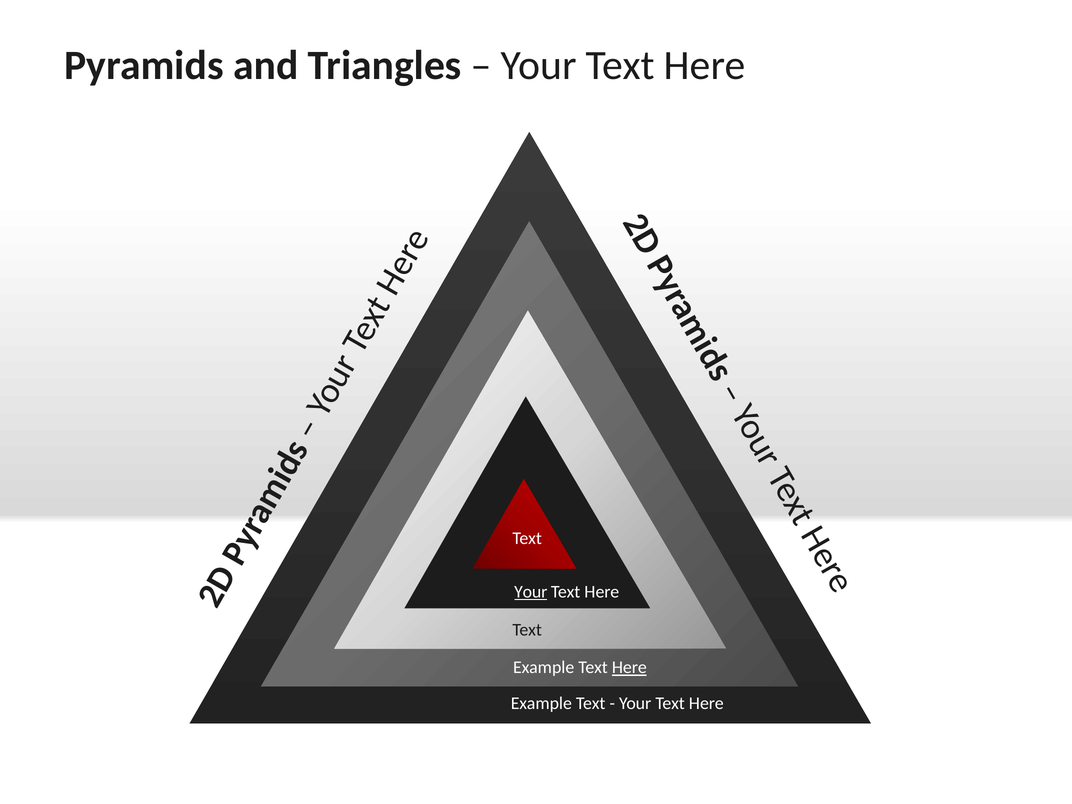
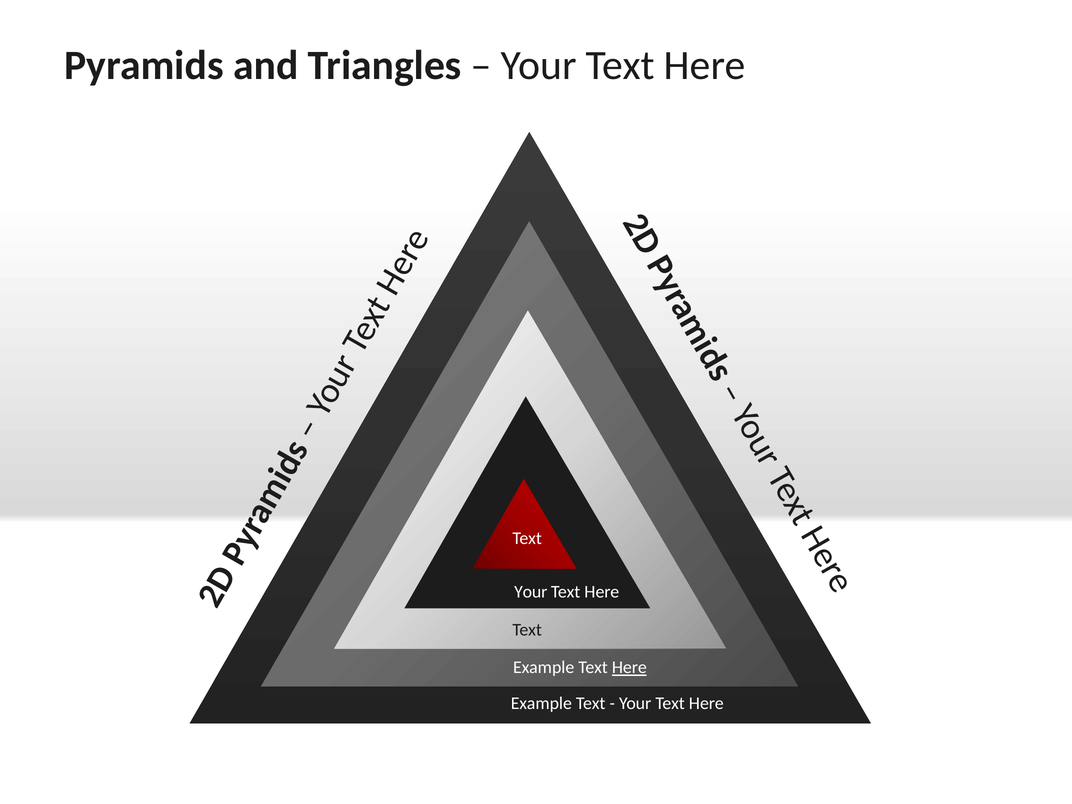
Your underline: present -> none (531, 592)
